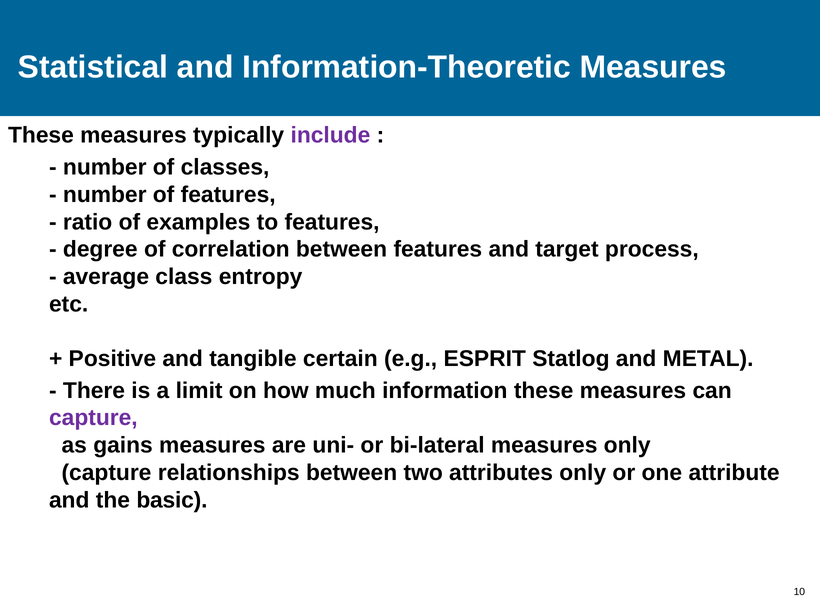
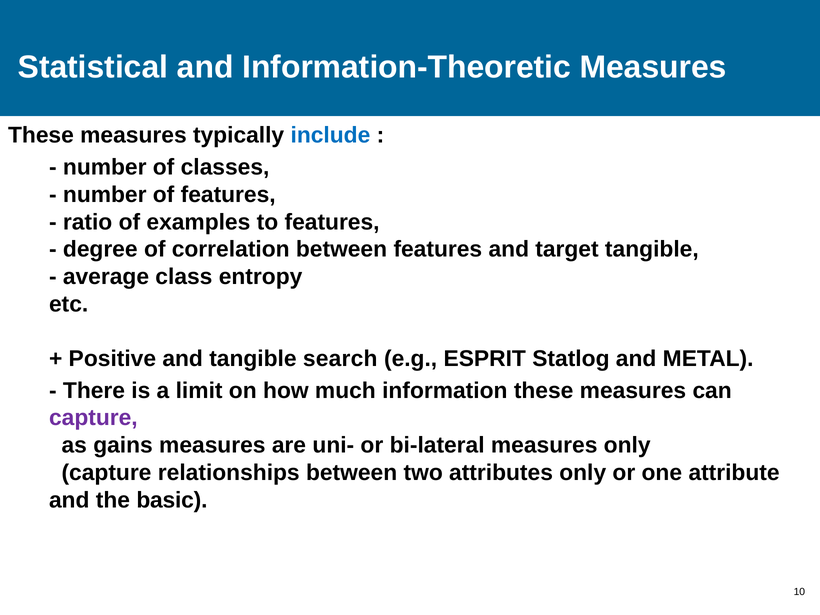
include colour: purple -> blue (330, 135)
target process: process -> tangible (652, 249)
certain: certain -> search (340, 359)
